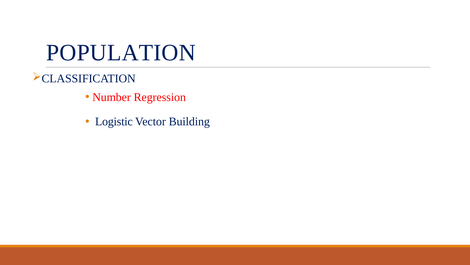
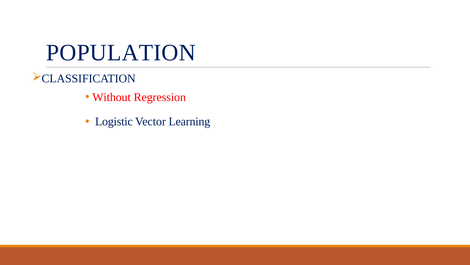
Number: Number -> Without (112, 97)
Building: Building -> Learning (189, 121)
